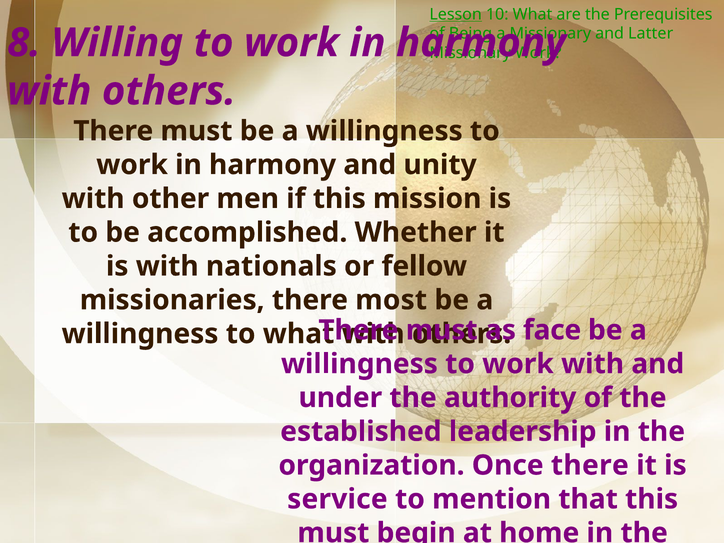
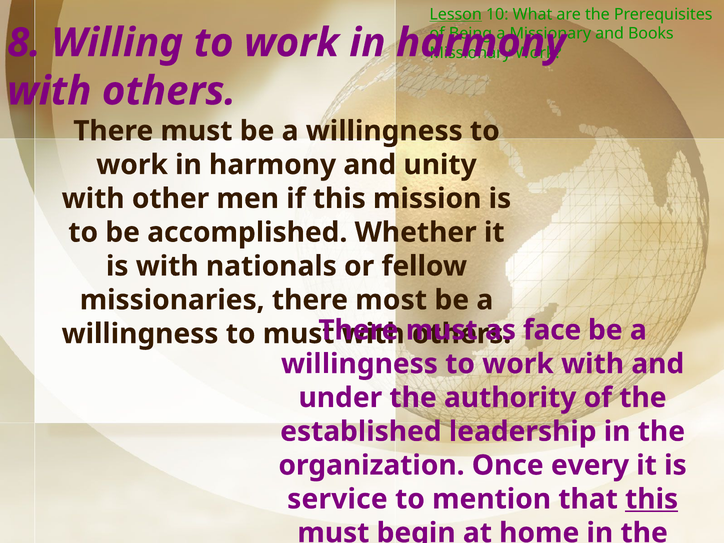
Latter: Latter -> Books (651, 34)
to what: what -> must (299, 334)
Once there: there -> every (590, 465)
this underline: none -> present (652, 499)
